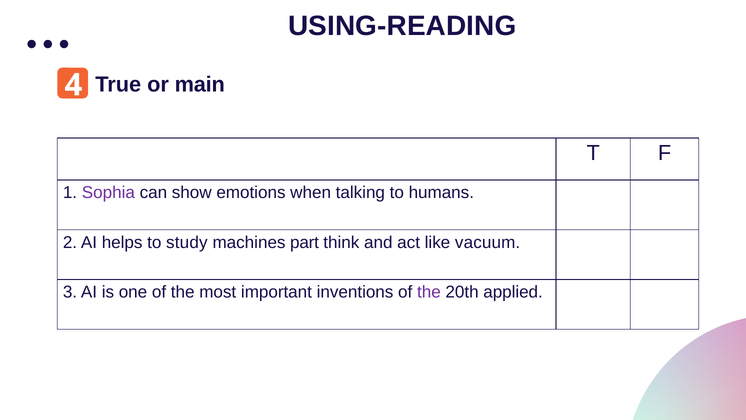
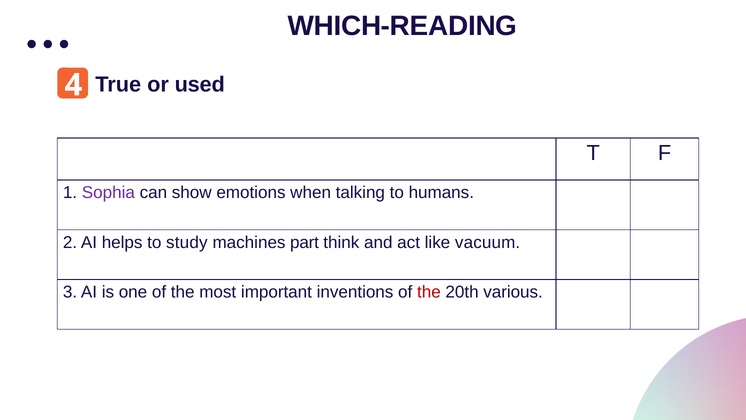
USING-READING: USING-READING -> WHICH-READING (402, 26)
main: main -> used (200, 85)
the colour: purple -> red (429, 292)
applied: applied -> various (513, 292)
